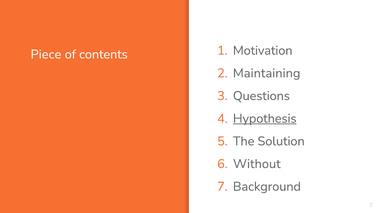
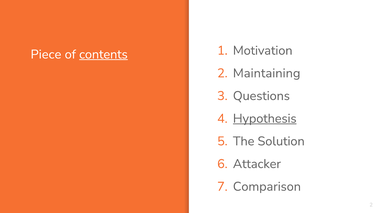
contents underline: none -> present (103, 54)
Without: Without -> Attacker (257, 164)
Background: Background -> Comparison (267, 186)
